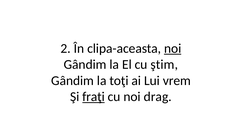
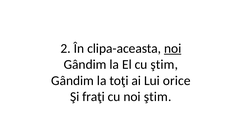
vrem: vrem -> orice (177, 81)
fraţi underline: present -> none (94, 97)
noi drag: drag -> ştim (158, 97)
